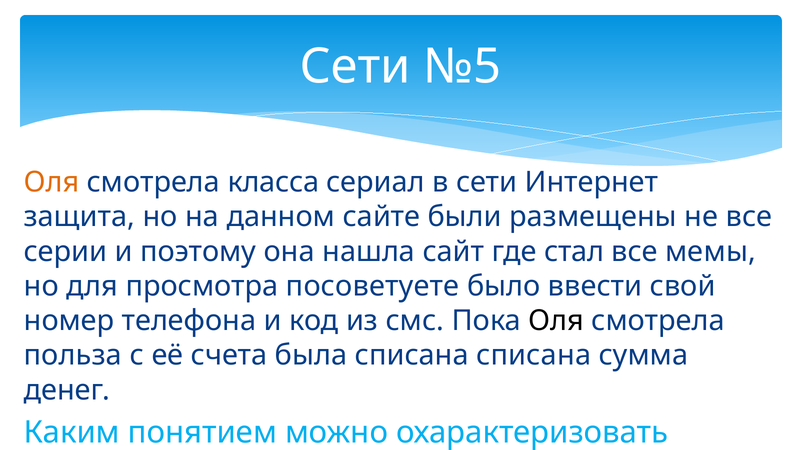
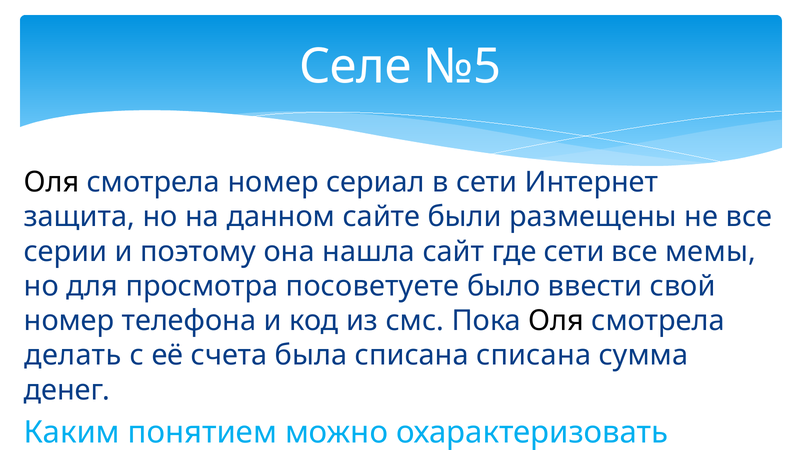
Сети: Сети -> Селе (355, 67)
Оля colour: orange -> black (51, 182)
смотрела класса: класса -> номер (273, 182)
где стал: стал -> сети (574, 252)
польза: польза -> делать (73, 356)
